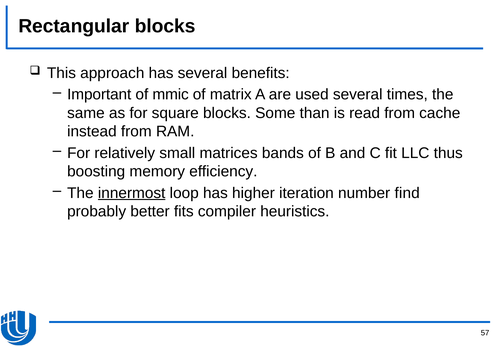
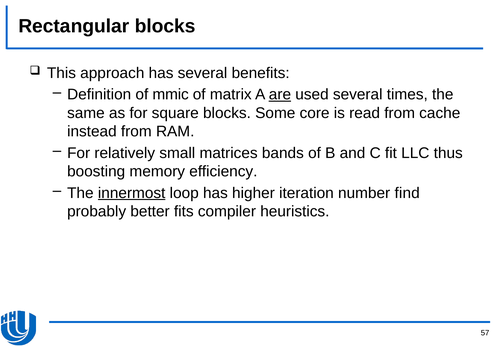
Important: Important -> Definition (99, 95)
are underline: none -> present (280, 95)
than: than -> core (315, 113)
